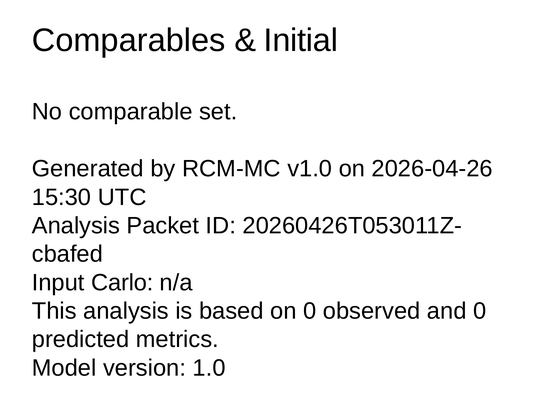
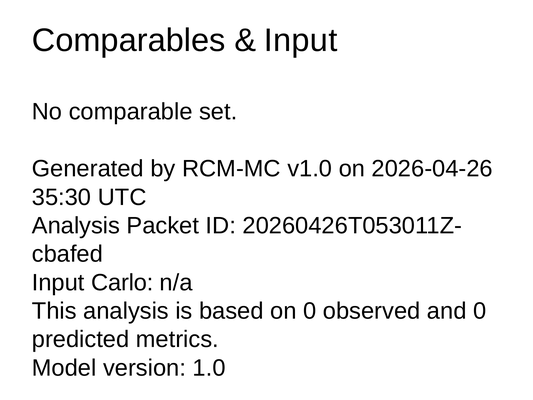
Initial: Initial -> Input (301, 40)
15:30: 15:30 -> 35:30 (62, 197)
